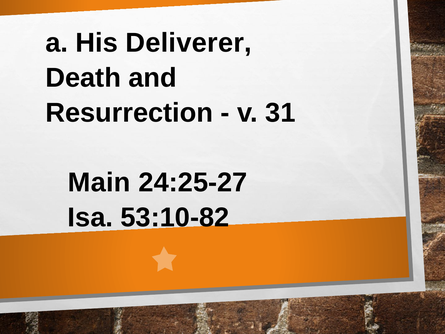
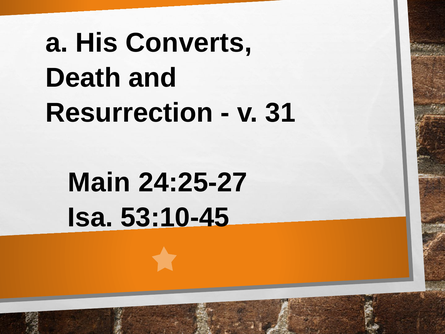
Deliverer: Deliverer -> Converts (189, 43)
53:10-82: 53:10-82 -> 53:10-45 (175, 217)
